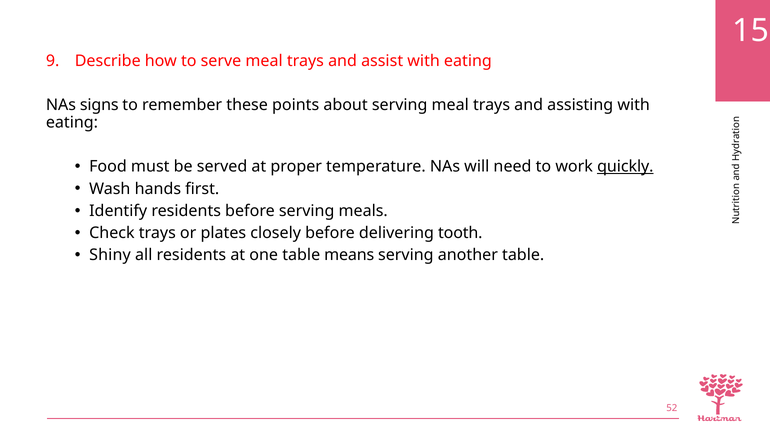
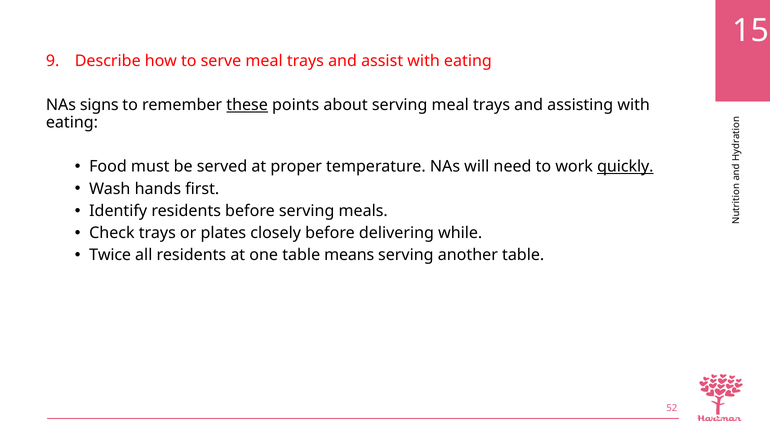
these underline: none -> present (247, 105)
tooth: tooth -> while (460, 233)
Shiny: Shiny -> Twice (110, 255)
